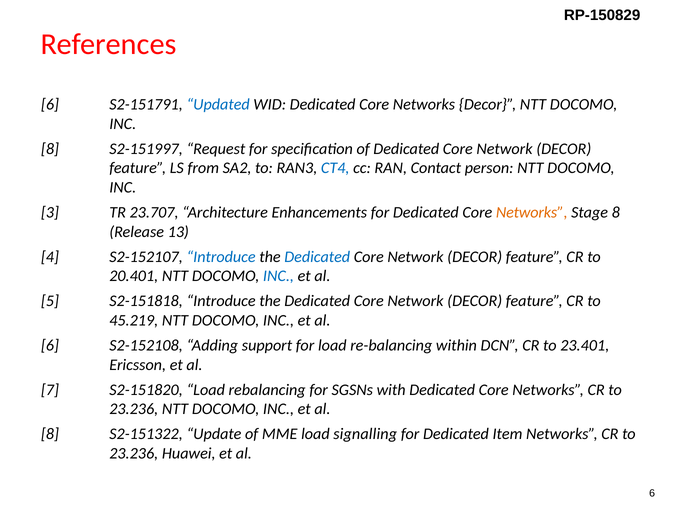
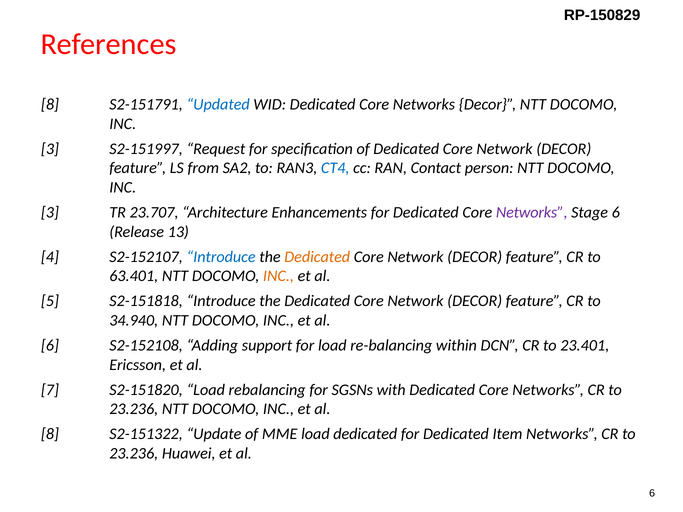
6: 6 -> 8 (50, 104)
8: 8 -> 3 (50, 149)
Networks colour: orange -> purple (532, 213)
Stage 8: 8 -> 6 (616, 213)
Dedicated colour: blue -> orange (317, 257)
20.401: 20.401 -> 63.401 (134, 276)
INC colour: blue -> orange (278, 276)
45.219: 45.219 -> 34.940 (134, 321)
load signalling: signalling -> dedicated (365, 434)
